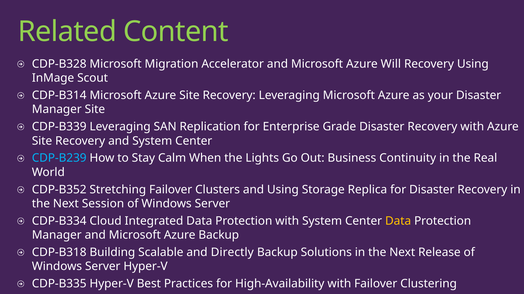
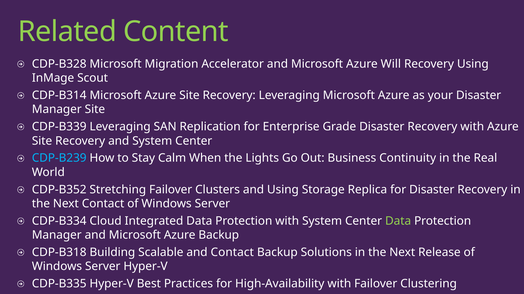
Next Session: Session -> Contact (103, 204)
Data colour: yellow -> light green (398, 221)
and Directly: Directly -> Contact (232, 253)
